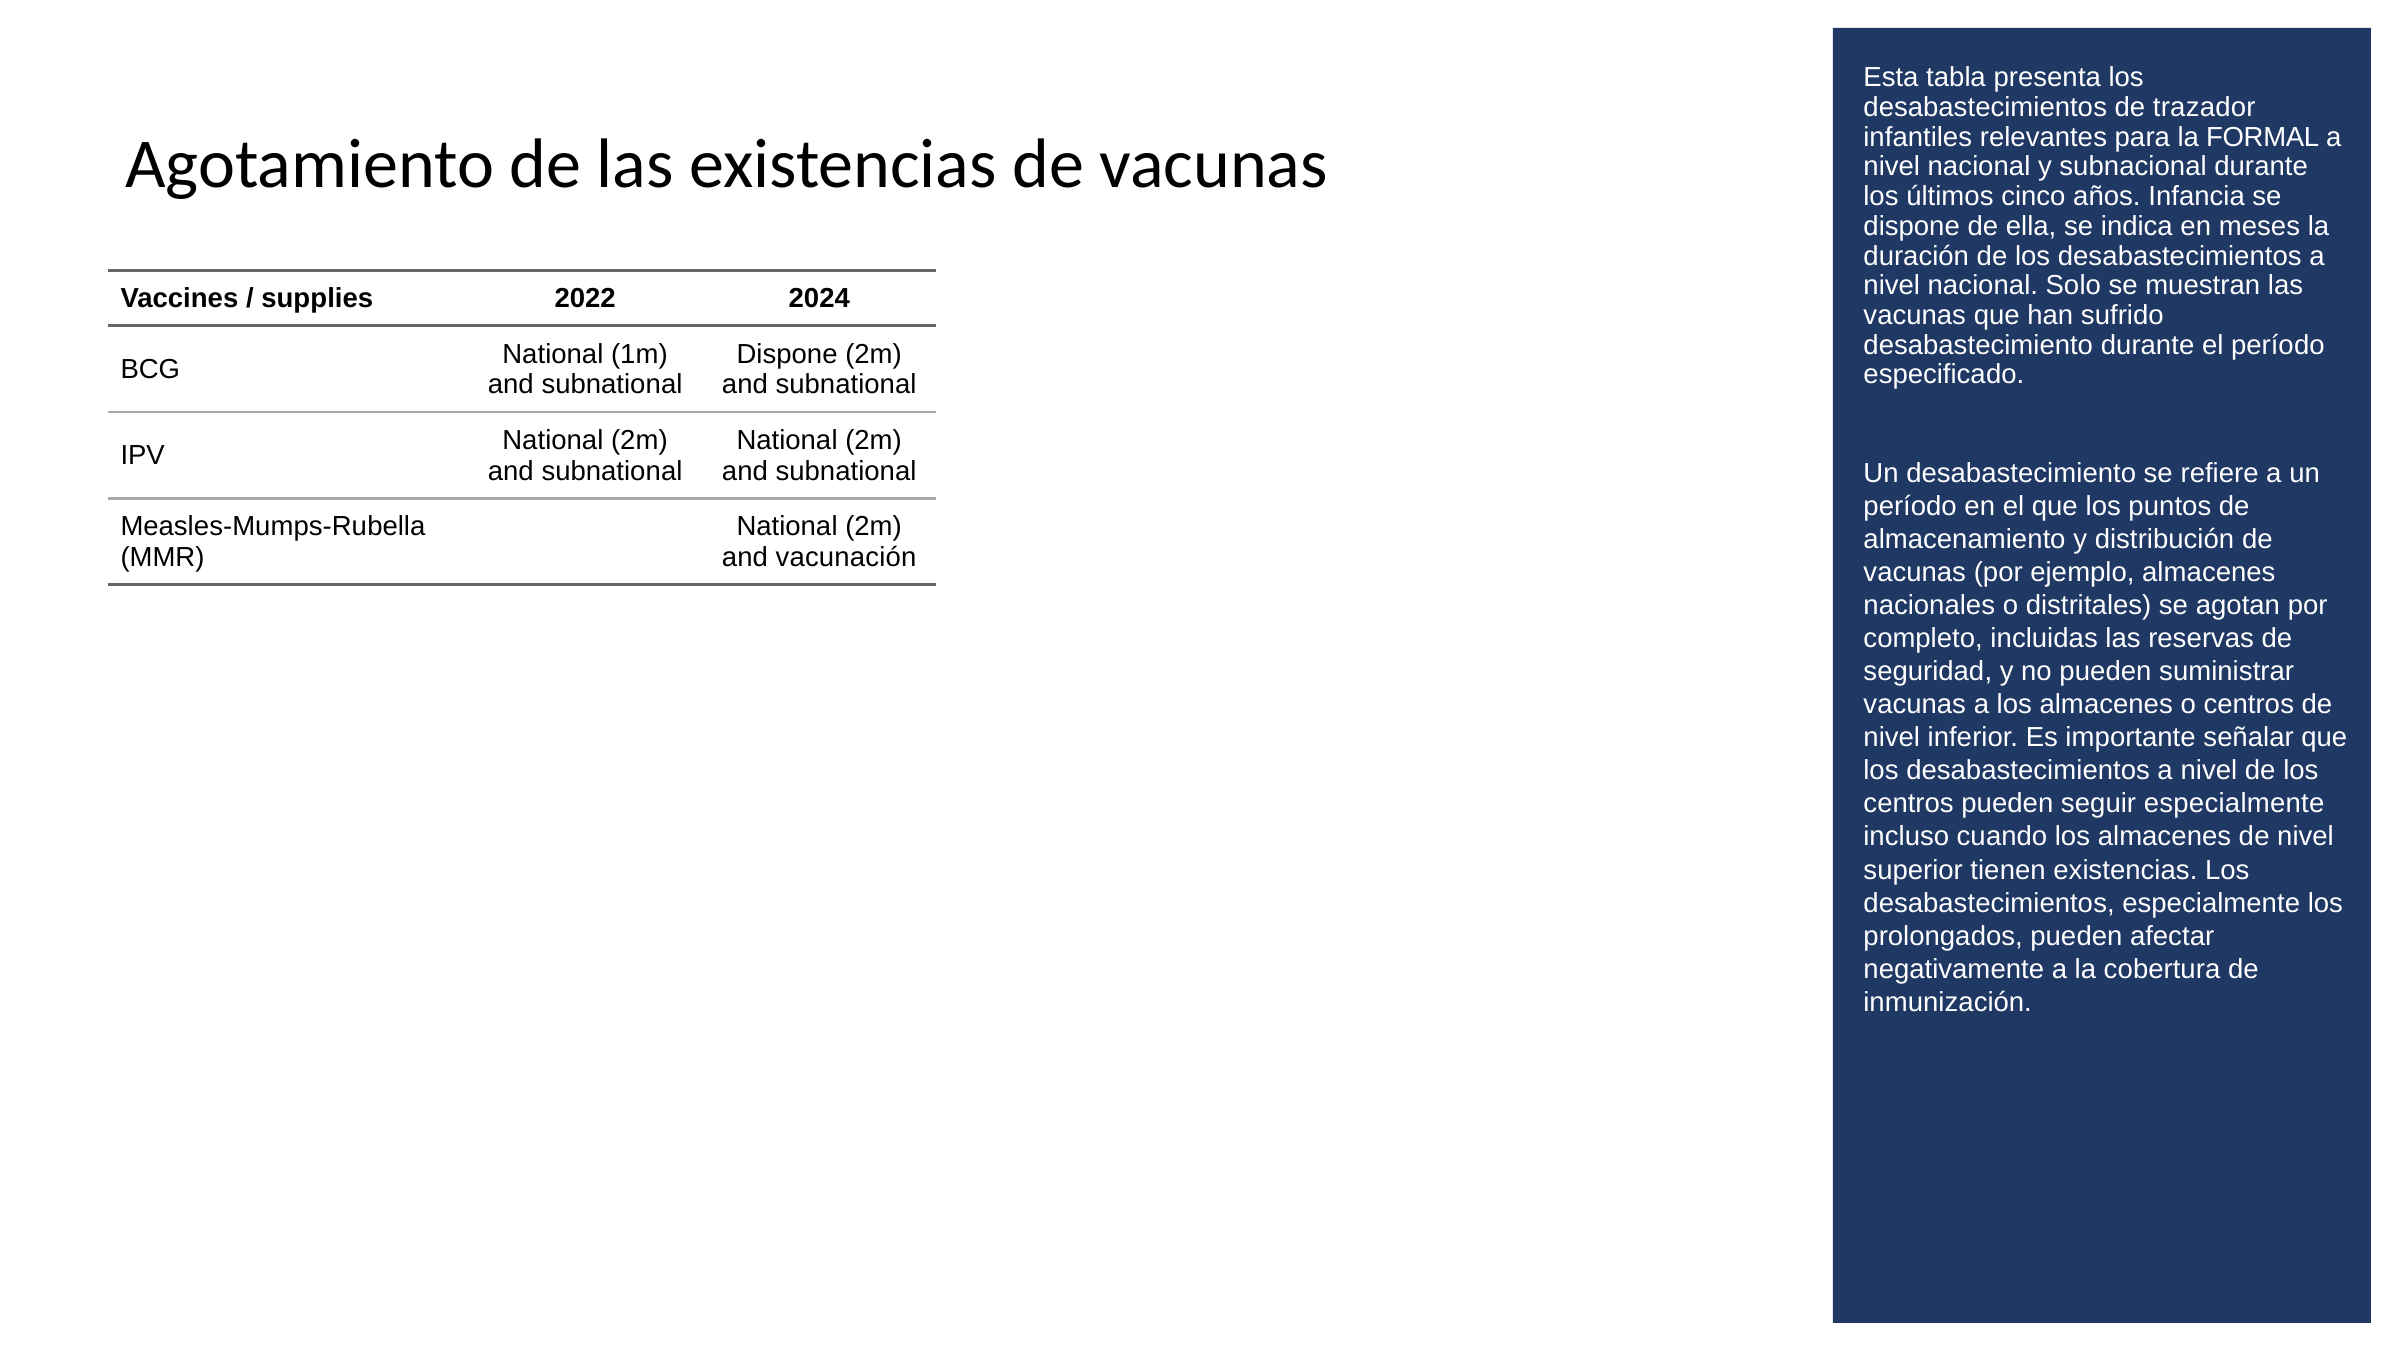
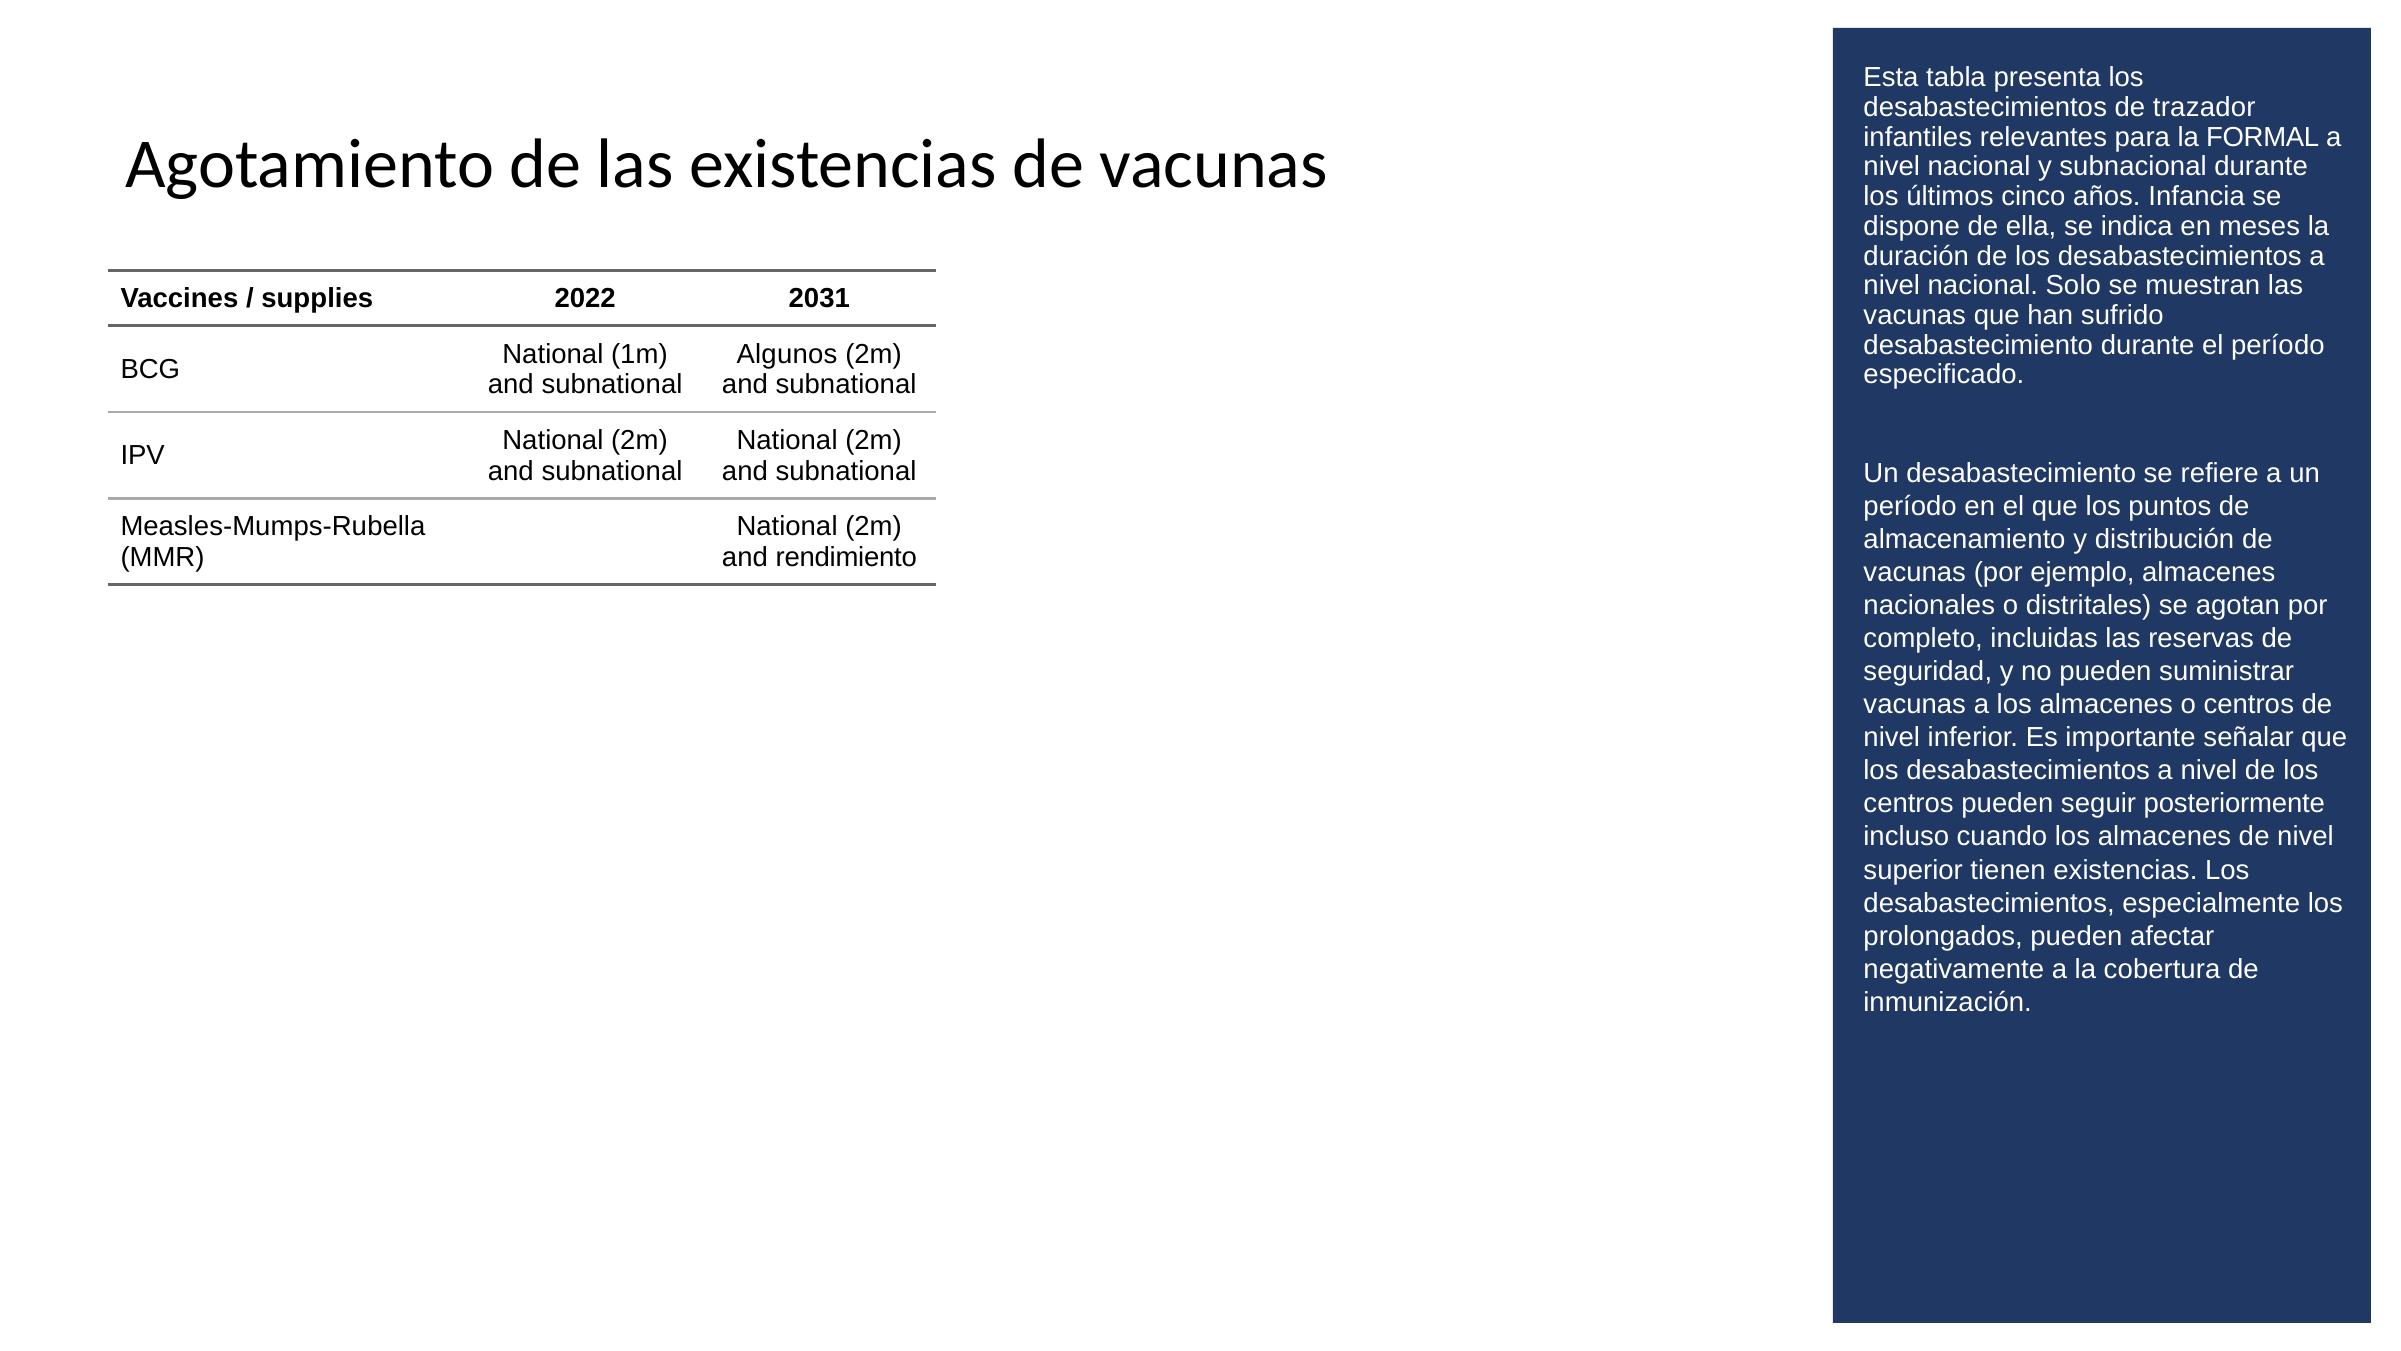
2024: 2024 -> 2031 (819, 298)
Dispone: Dispone -> Algunos (787, 354)
vacunación: vacunación -> rendimiento (846, 557)
seguir especialmente: especialmente -> posteriormente (2234, 804)
